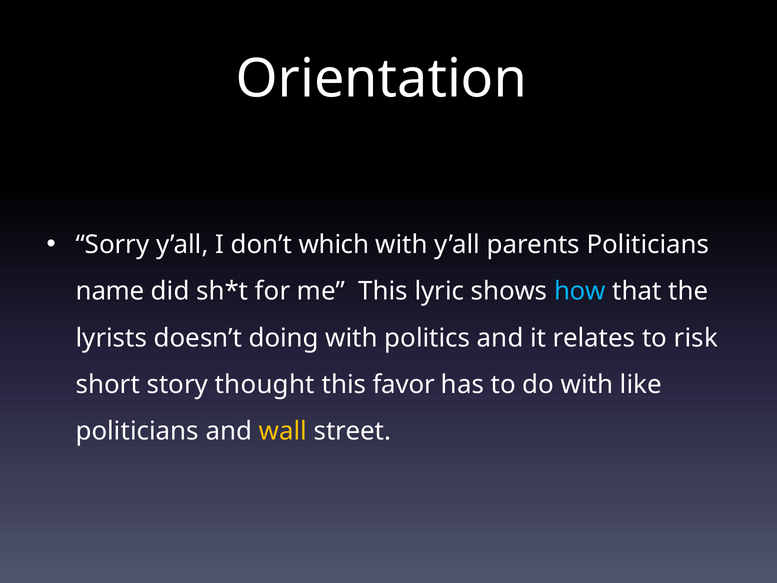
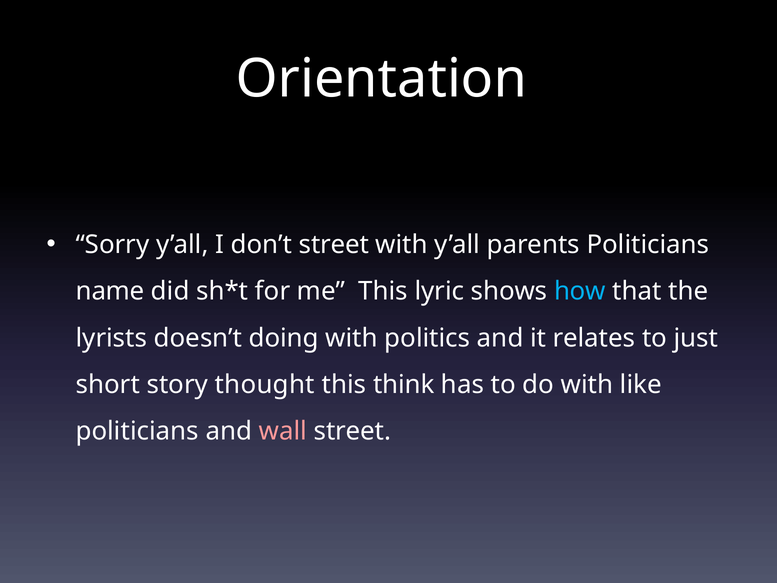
don’t which: which -> street (334, 245)
risk: risk -> just (696, 338)
favor: favor -> think (404, 384)
wall colour: yellow -> pink (283, 431)
